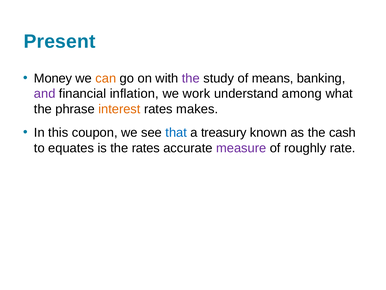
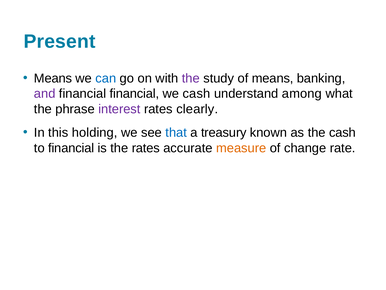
Money: Money -> Means (53, 78)
can colour: orange -> blue (106, 78)
financial inflation: inflation -> financial (134, 94)
we work: work -> cash (196, 94)
interest colour: orange -> purple (119, 109)
makes: makes -> clearly (197, 109)
coupon: coupon -> holding (95, 132)
to equates: equates -> financial (71, 148)
measure colour: purple -> orange (241, 148)
roughly: roughly -> change (305, 148)
